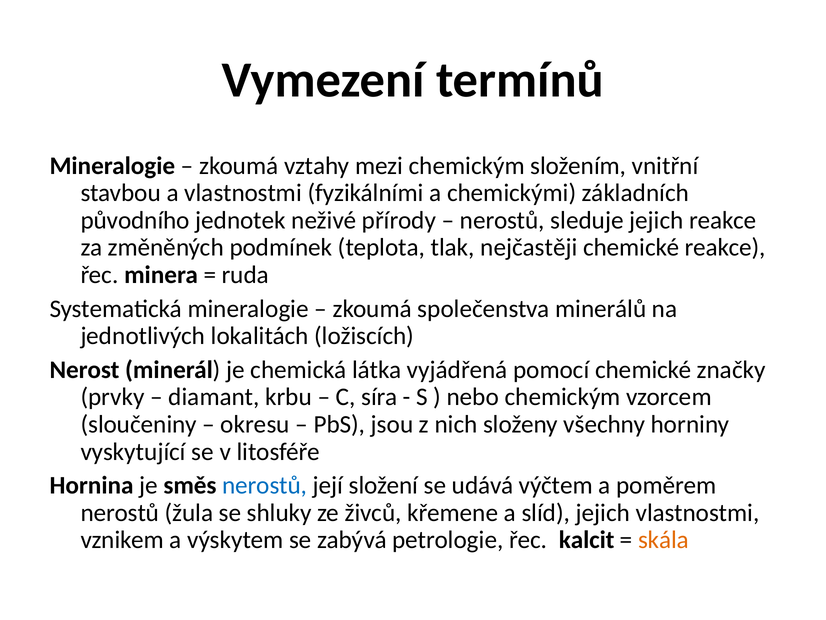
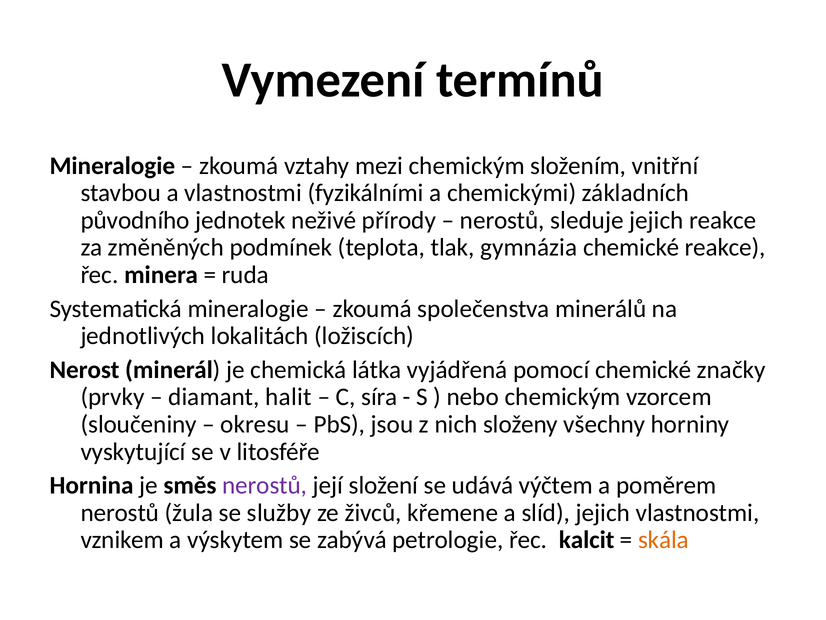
nejčastěji: nejčastěji -> gymnázia (529, 247)
krbu: krbu -> halit (288, 397)
nerostů colour: blue -> purple (265, 485)
shluky: shluky -> služby (279, 512)
